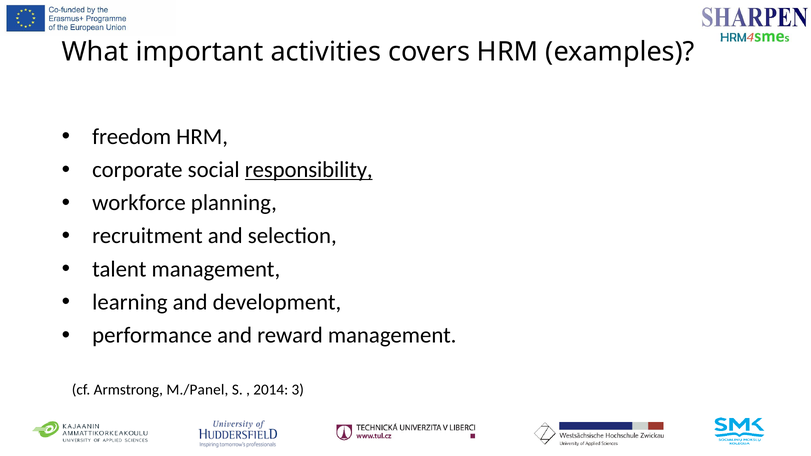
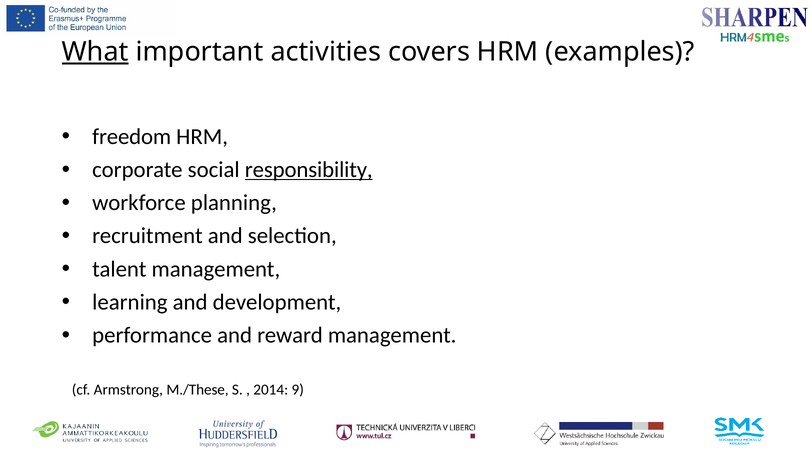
What underline: none -> present (95, 52)
M./Panel: M./Panel -> M./These (198, 390)
3: 3 -> 9 (298, 390)
